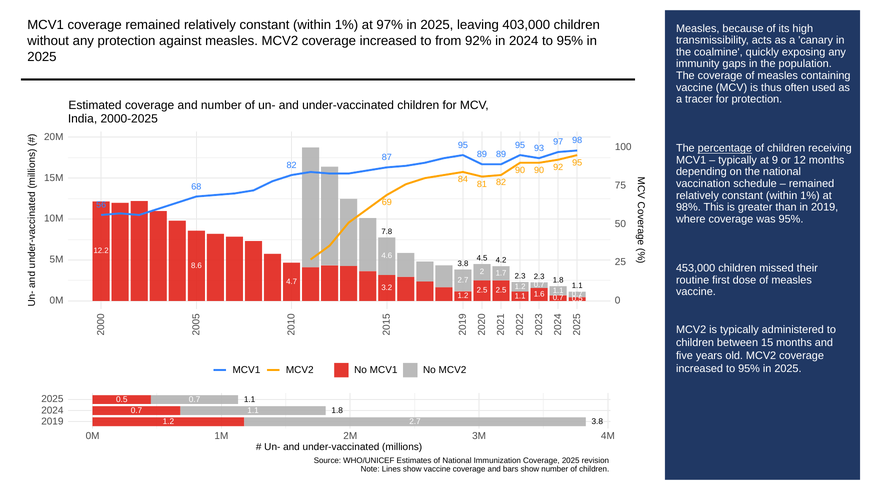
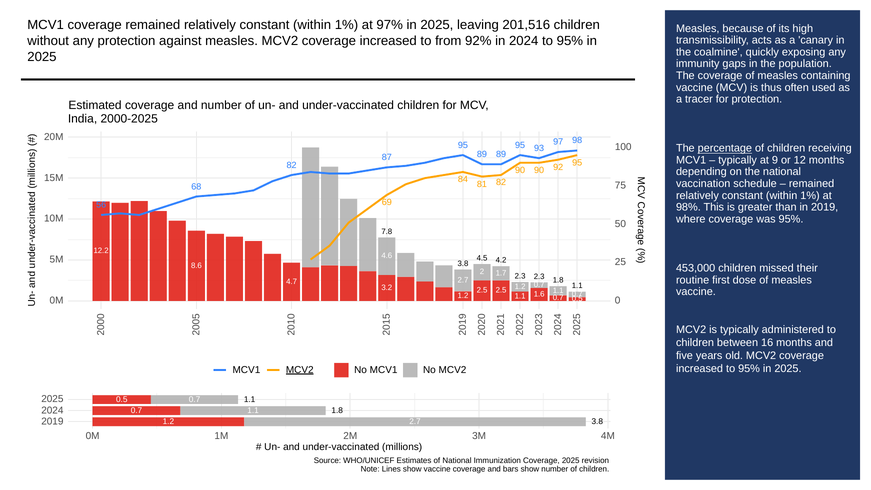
403,000: 403,000 -> 201,516 (526, 25)
15: 15 -> 16 (767, 343)
MCV2 underline: none -> present (300, 370)
